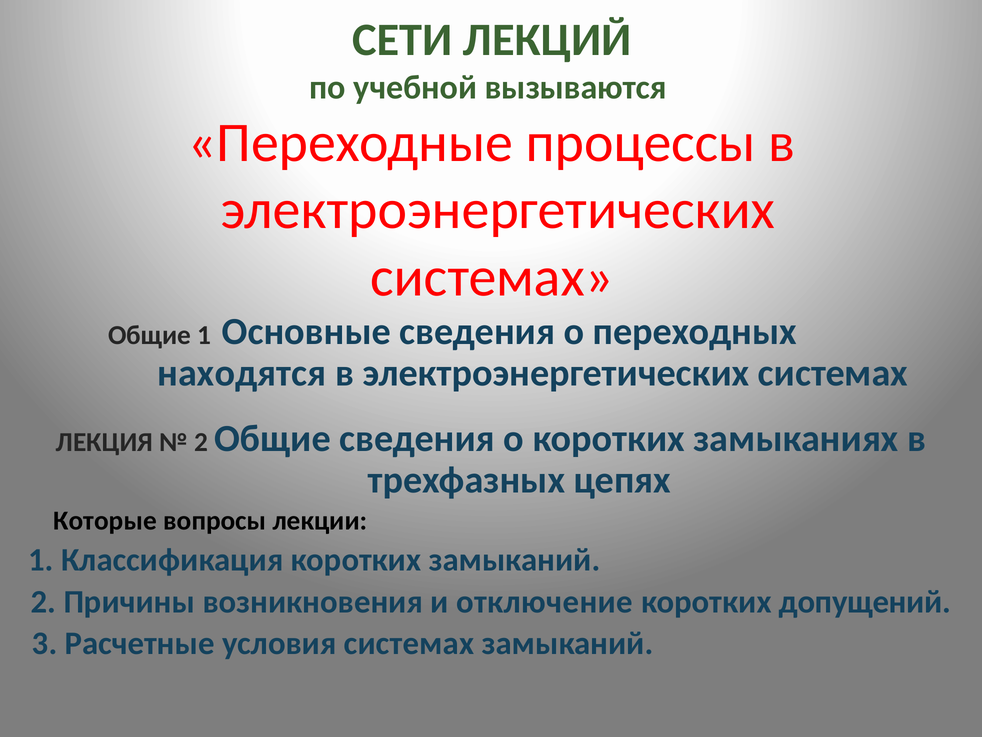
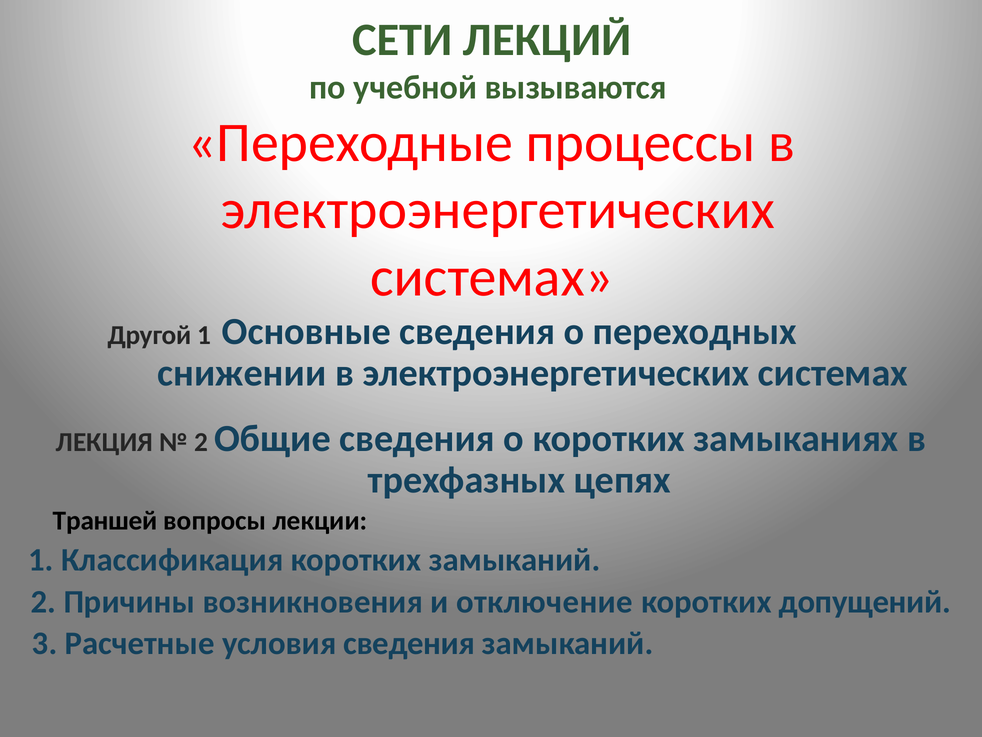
Общие: Общие -> Другой (150, 335)
находятся: находятся -> снижении (242, 373)
Которые: Которые -> Траншей (105, 521)
условия системах: системах -> сведения (409, 643)
